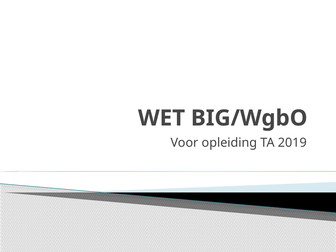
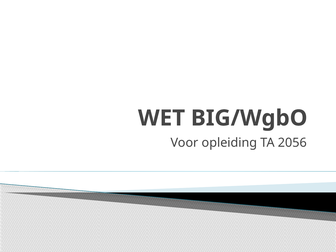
2019: 2019 -> 2056 (292, 143)
